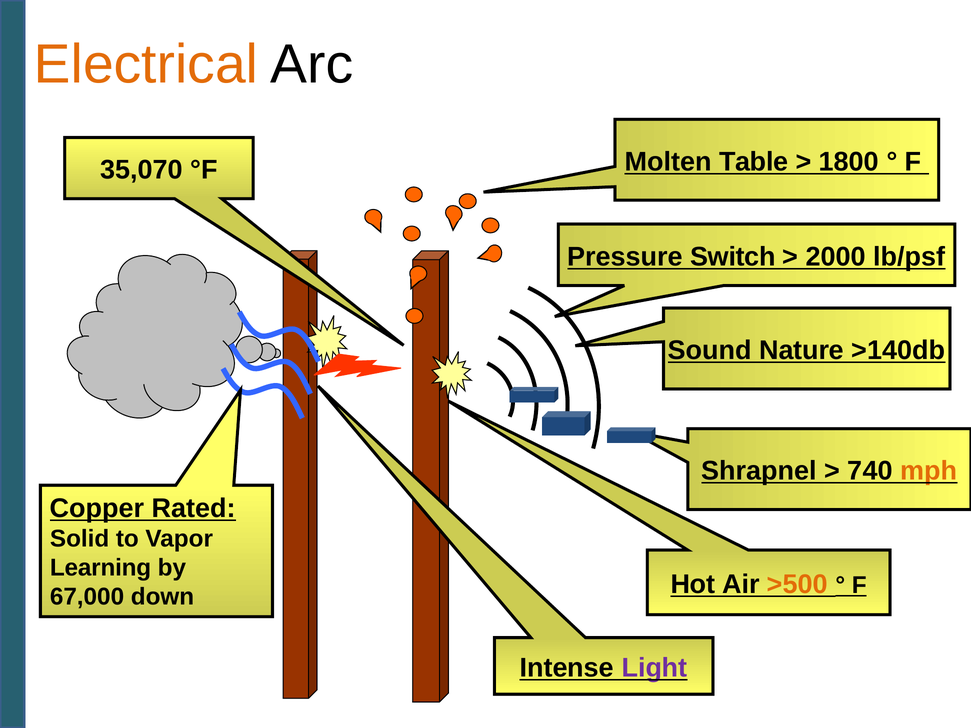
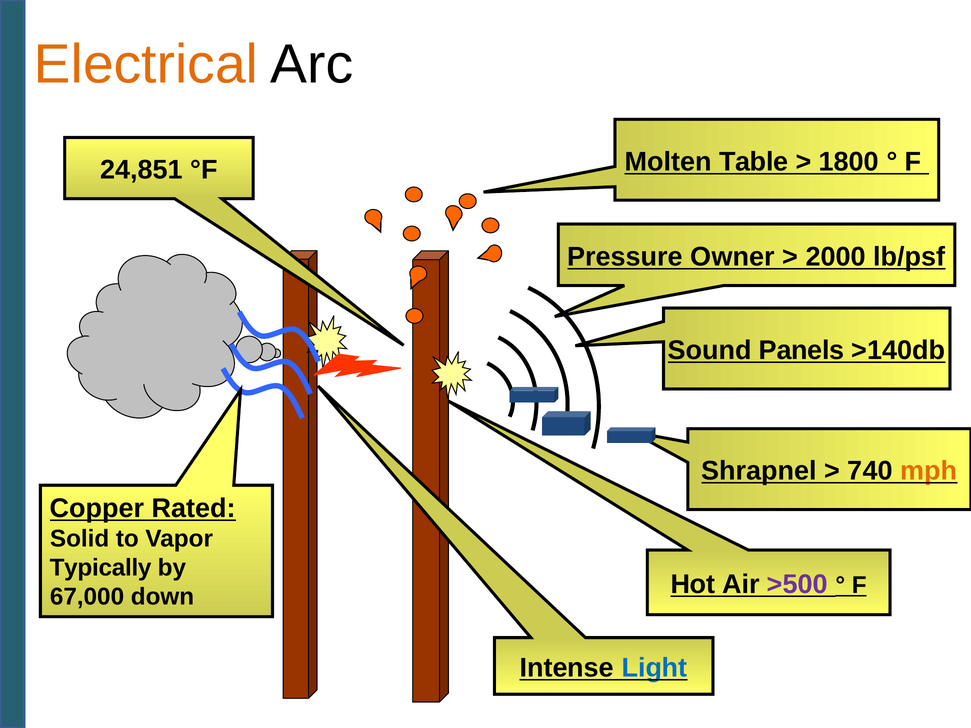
35,070: 35,070 -> 24,851 (141, 170)
Switch: Switch -> Owner (733, 257)
Nature: Nature -> Panels (802, 351)
Learning: Learning -> Typically (101, 568)
>500 colour: orange -> purple (797, 584)
Light colour: purple -> blue (655, 668)
